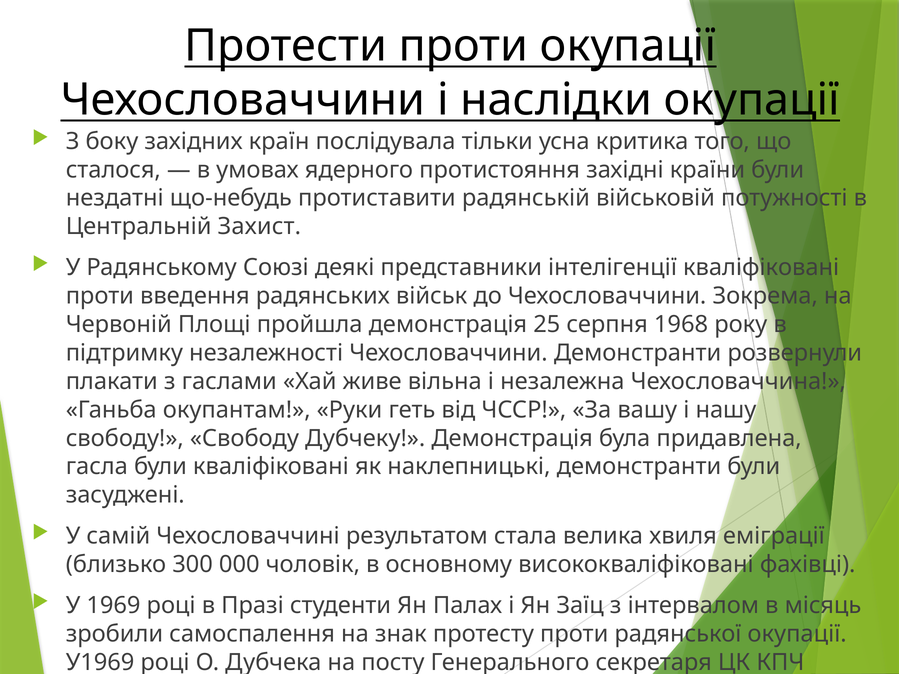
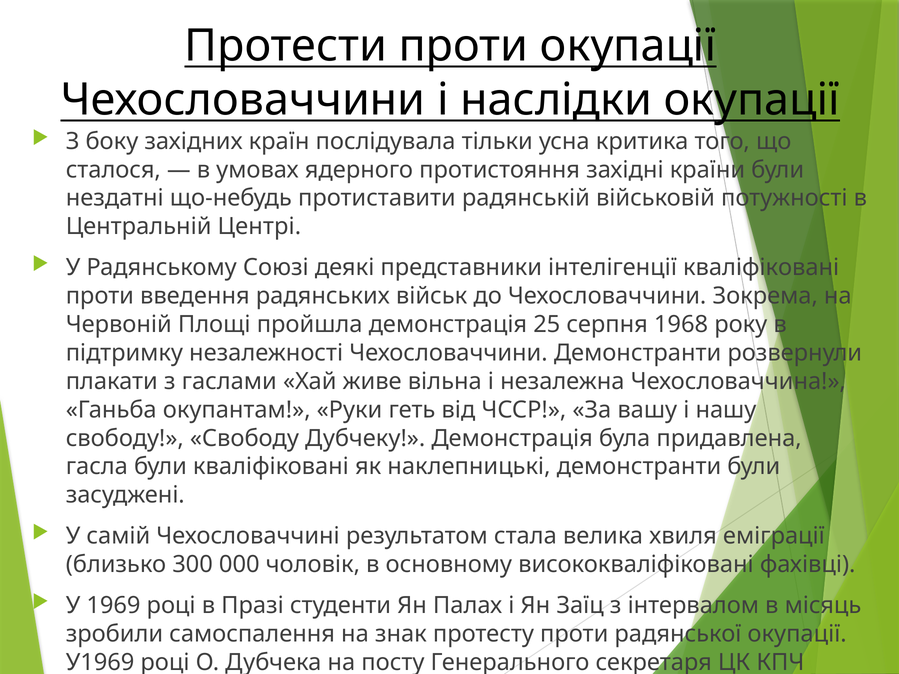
Захист: Захист -> Центрі (259, 227)
